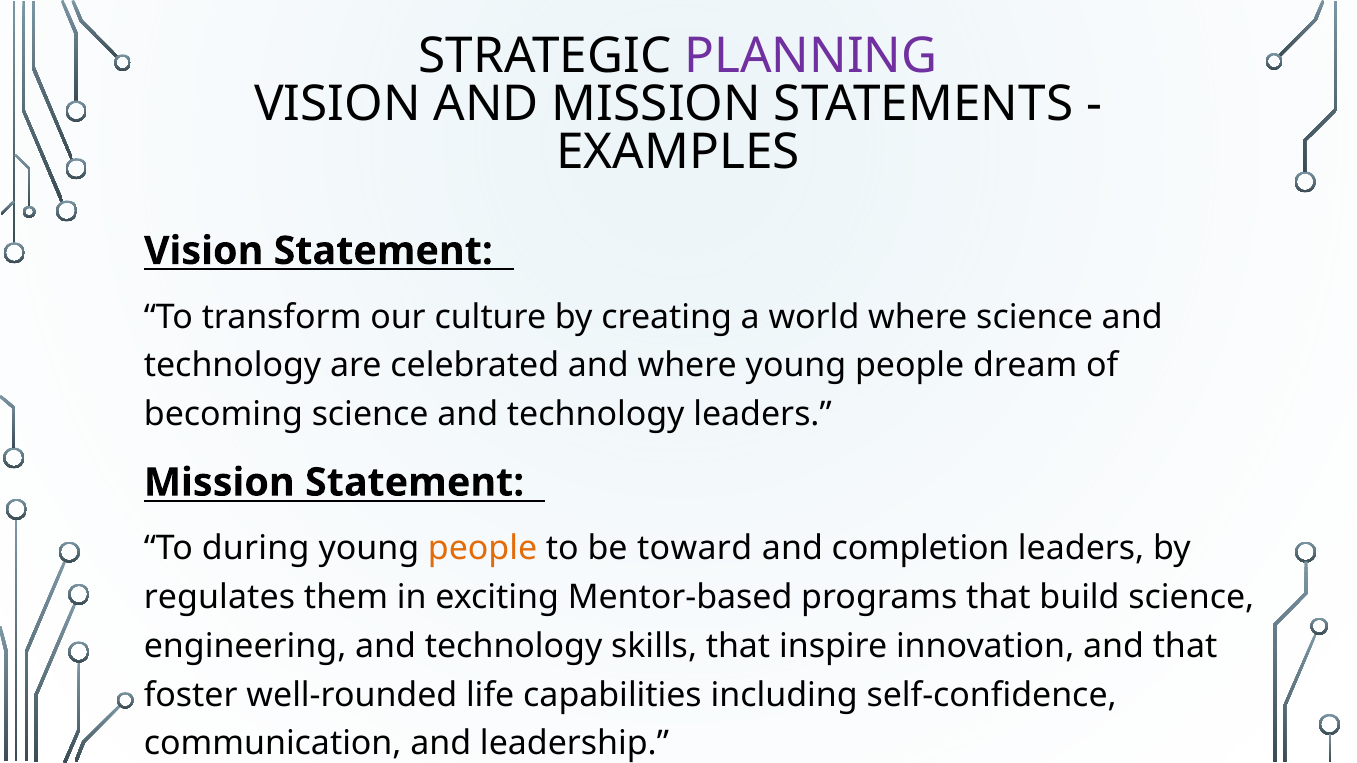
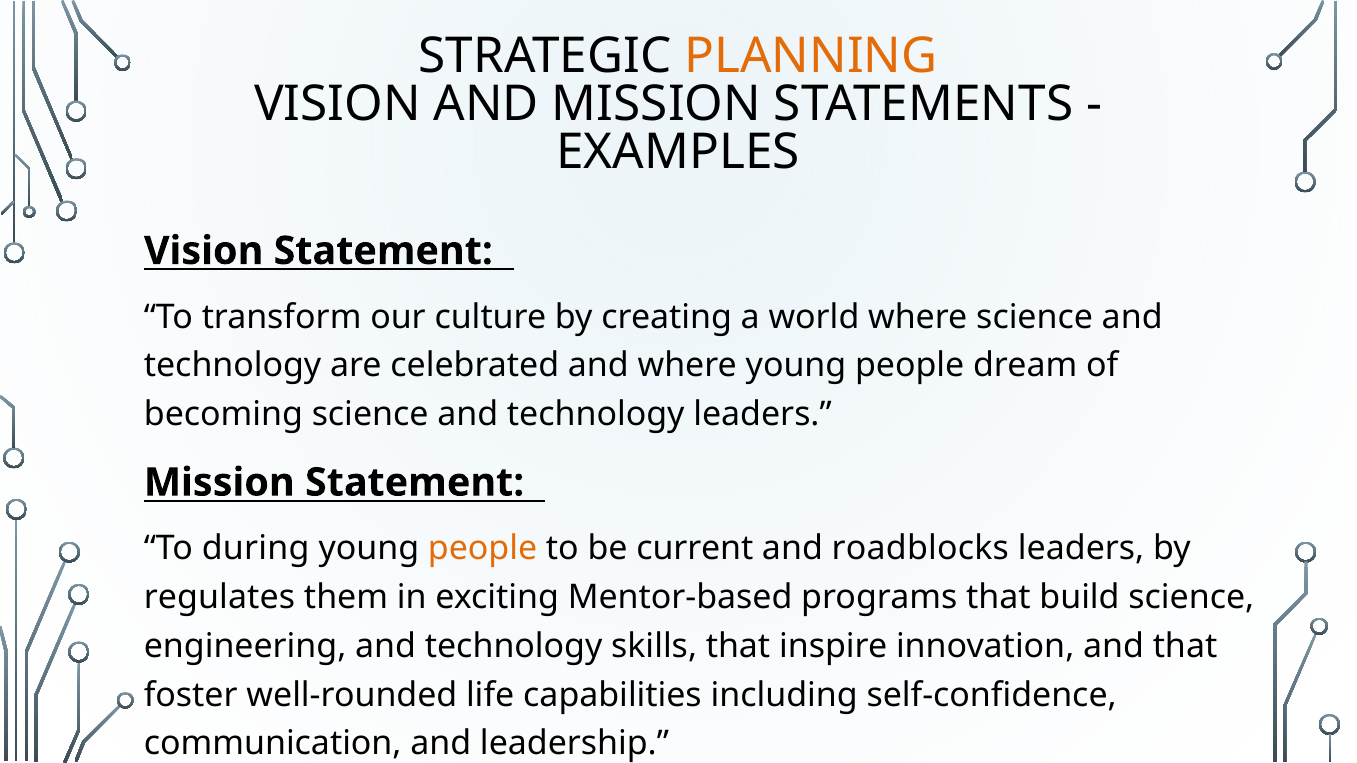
PLANNING colour: purple -> orange (811, 56)
toward: toward -> current (695, 549)
completion: completion -> roadblocks (920, 549)
